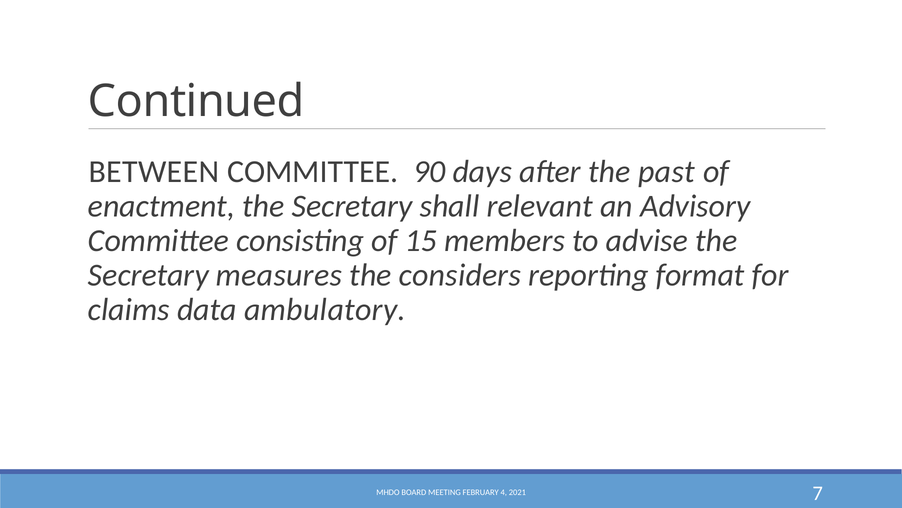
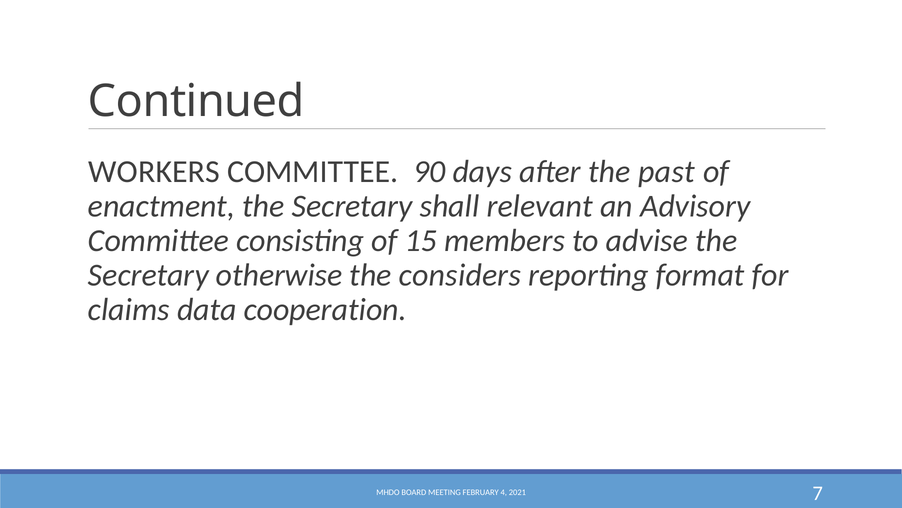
BETWEEN: BETWEEN -> WORKERS (154, 171)
measures: measures -> otherwise (279, 275)
ambulatory: ambulatory -> cooperation (325, 309)
